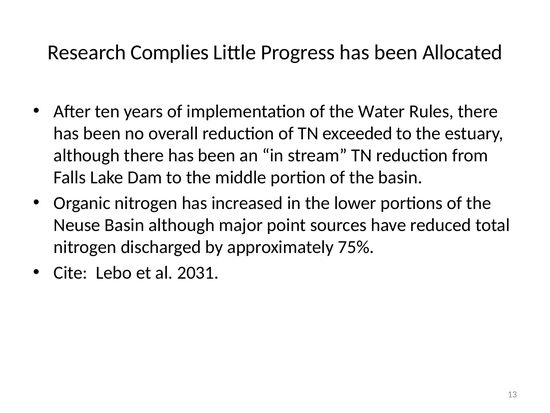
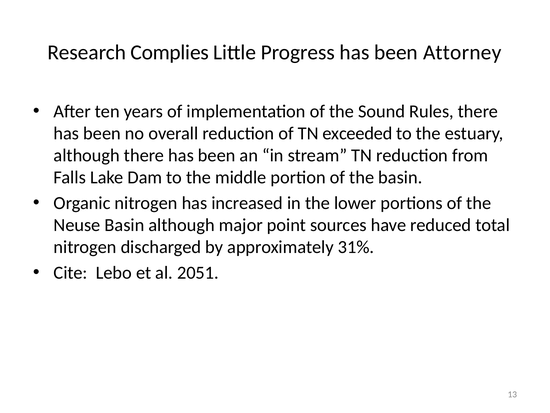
Allocated: Allocated -> Attorney (462, 52)
Water: Water -> Sound (382, 111)
75%: 75% -> 31% (356, 247)
2031: 2031 -> 2051 (198, 273)
